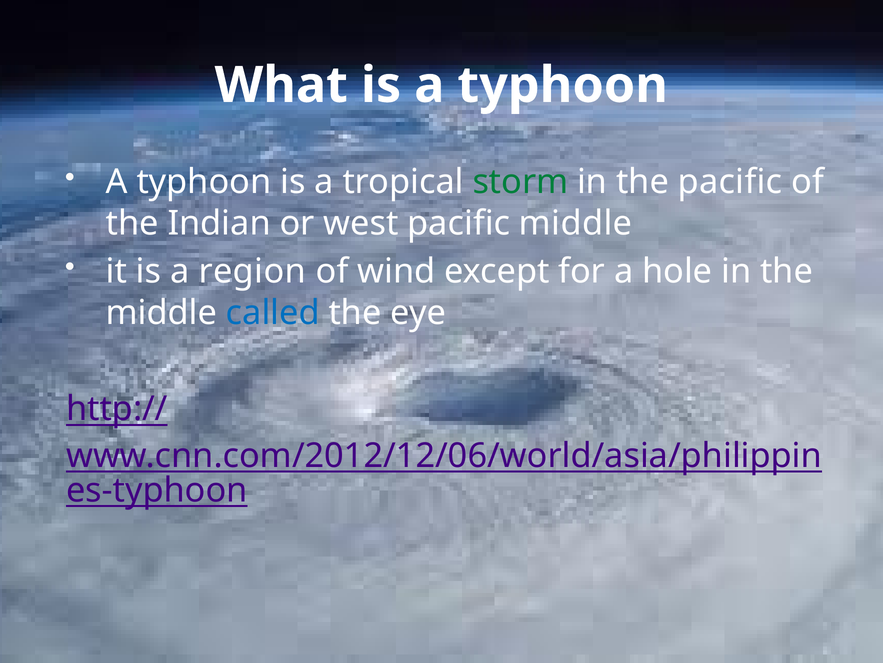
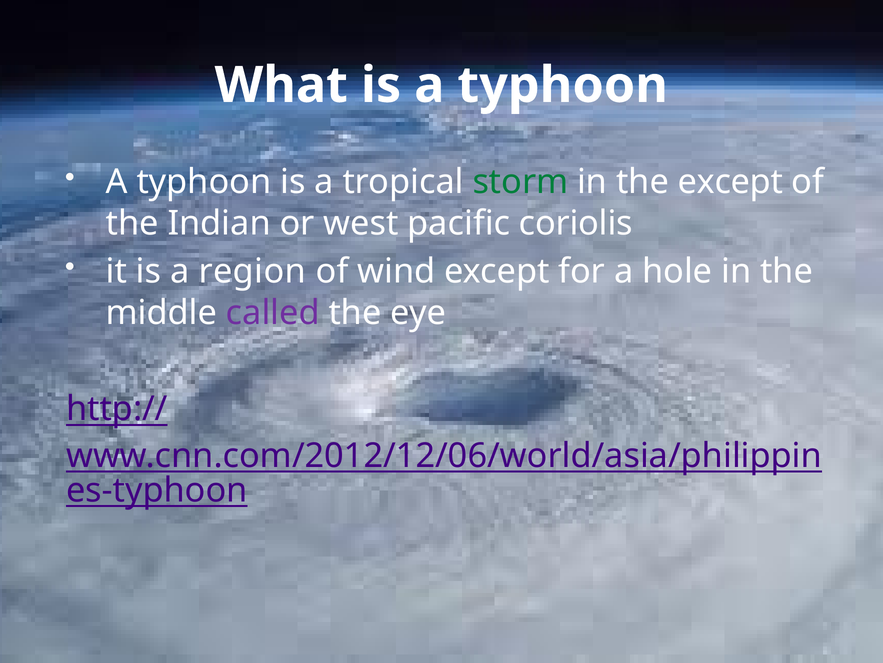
the pacific: pacific -> except (730, 182)
pacific middle: middle -> coriolis (576, 223)
called colour: blue -> purple (273, 312)
